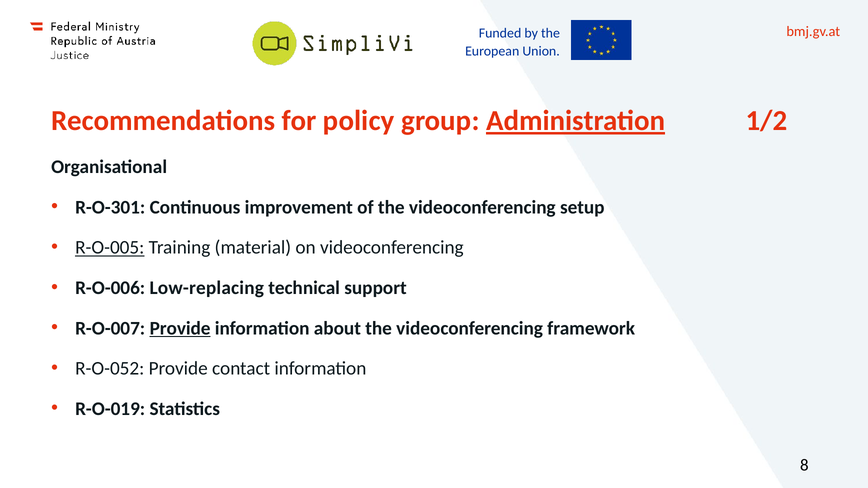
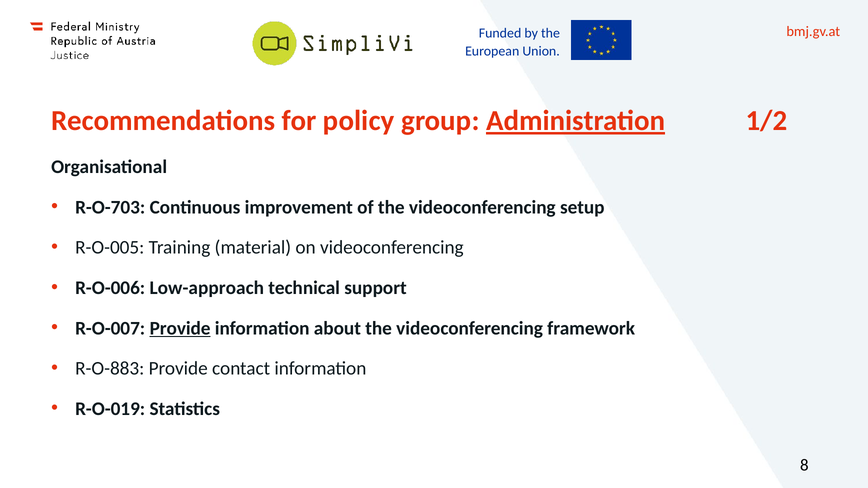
R-O-301: R-O-301 -> R-O-703 (110, 207)
R-O-005 underline: present -> none (110, 248)
Low-replacing: Low-replacing -> Low-approach (207, 288)
R-O-052: R-O-052 -> R-O-883 (110, 369)
